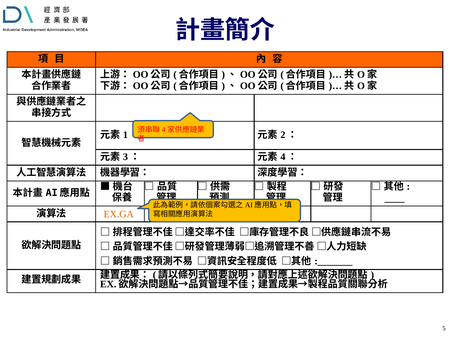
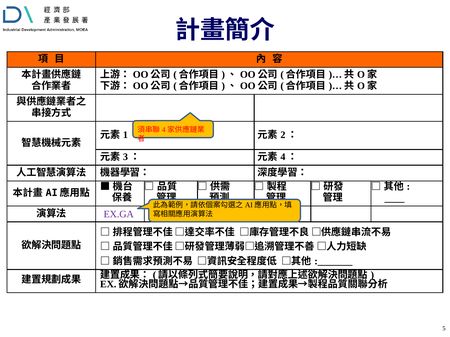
EX.GA colour: orange -> purple (119, 214)
